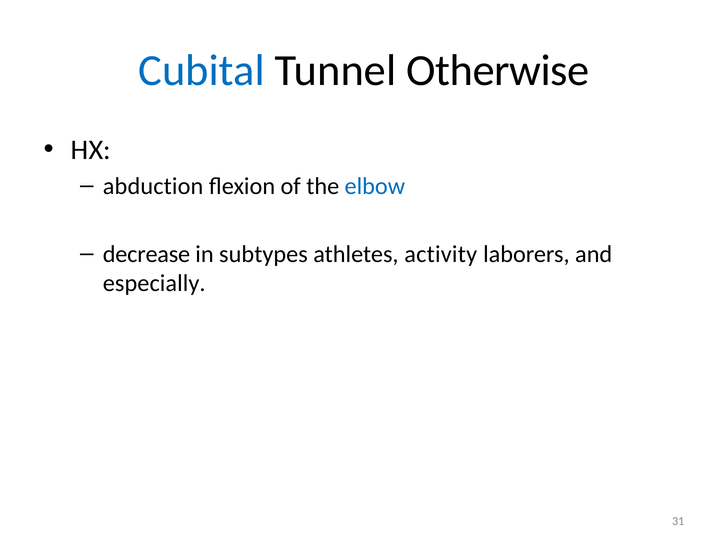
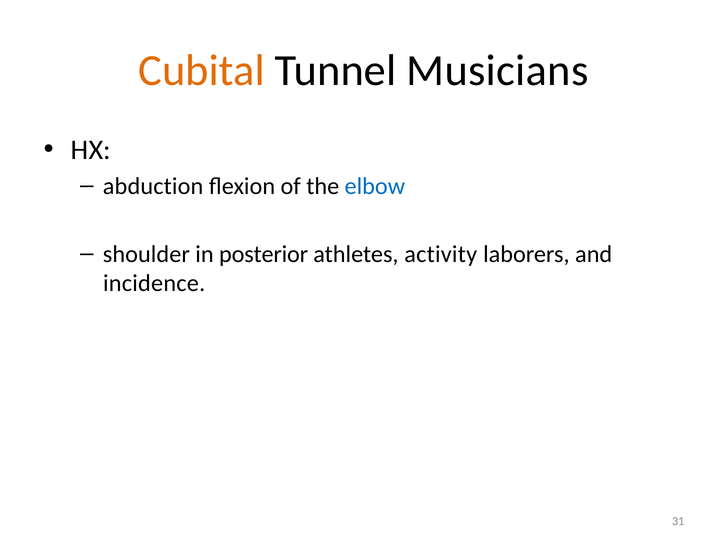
Cubital colour: blue -> orange (202, 70)
Otherwise: Otherwise -> Musicians (497, 70)
decrease: decrease -> shoulder (146, 254)
subtypes: subtypes -> posterior (264, 254)
especially: especially -> incidence (154, 283)
